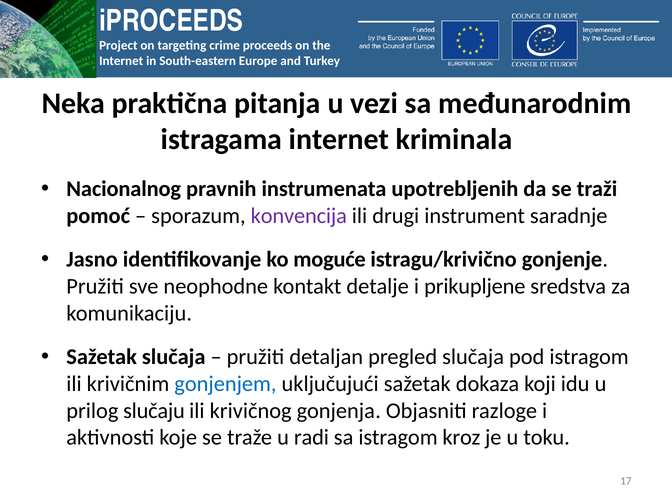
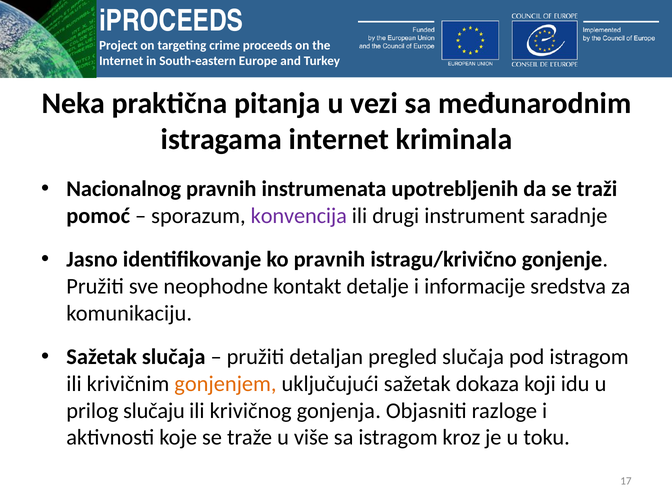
ko moguće: moguće -> pravnih (329, 260)
prikupljene: prikupljene -> informacije (475, 286)
gonjenjem colour: blue -> orange (225, 384)
radi: radi -> više (311, 438)
